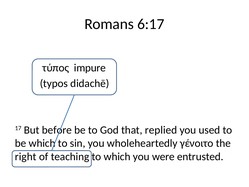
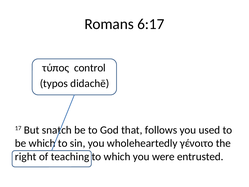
impure: impure -> control (90, 68)
before: before -> snatch (57, 130)
replied: replied -> follows (161, 130)
